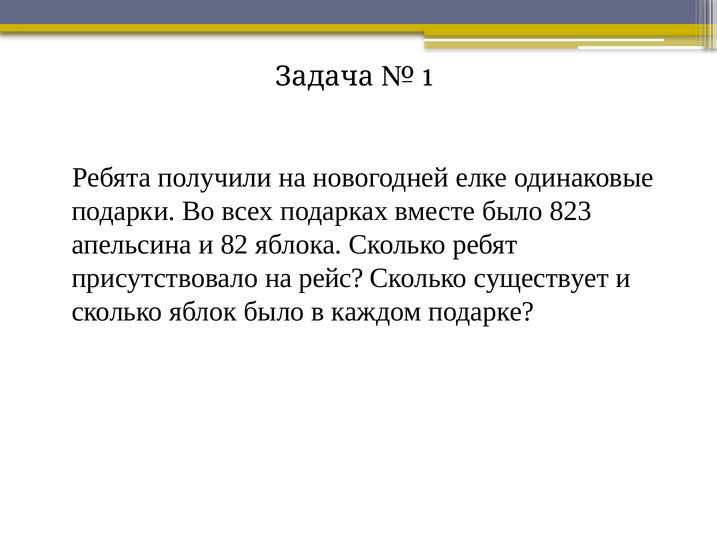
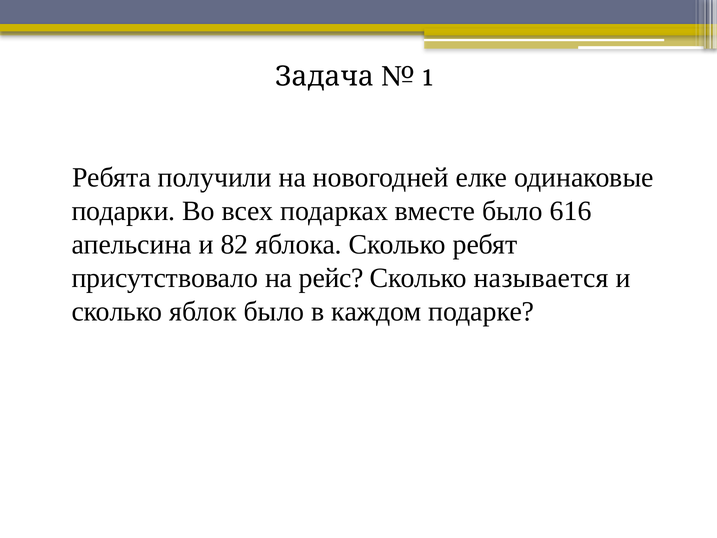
823: 823 -> 616 (571, 211)
существует: существует -> называется (541, 278)
